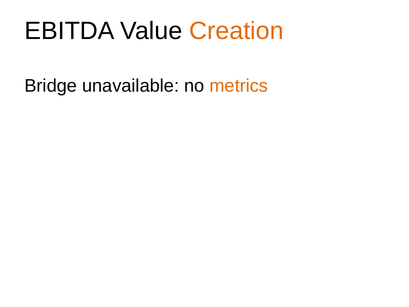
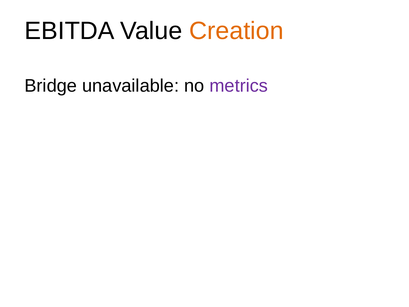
metrics colour: orange -> purple (239, 86)
